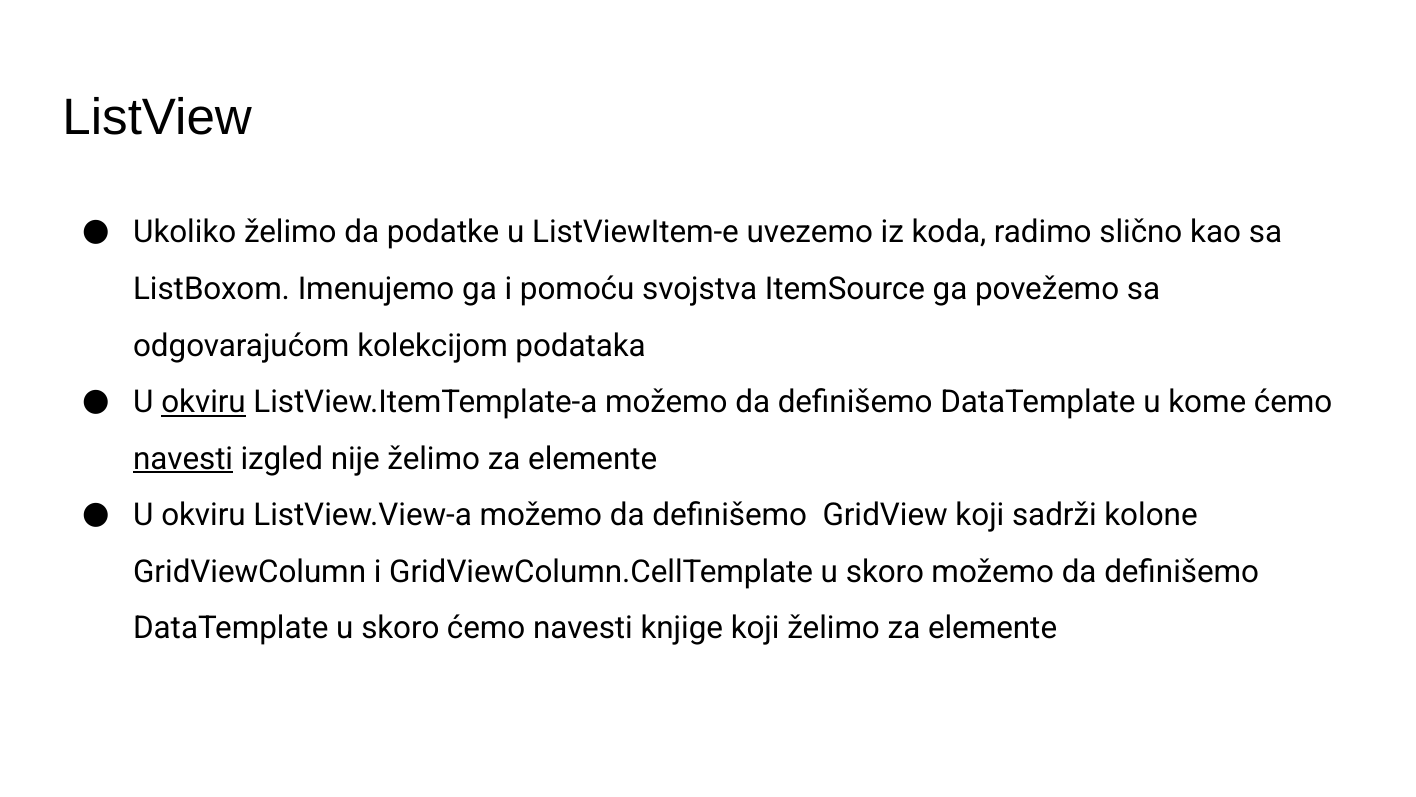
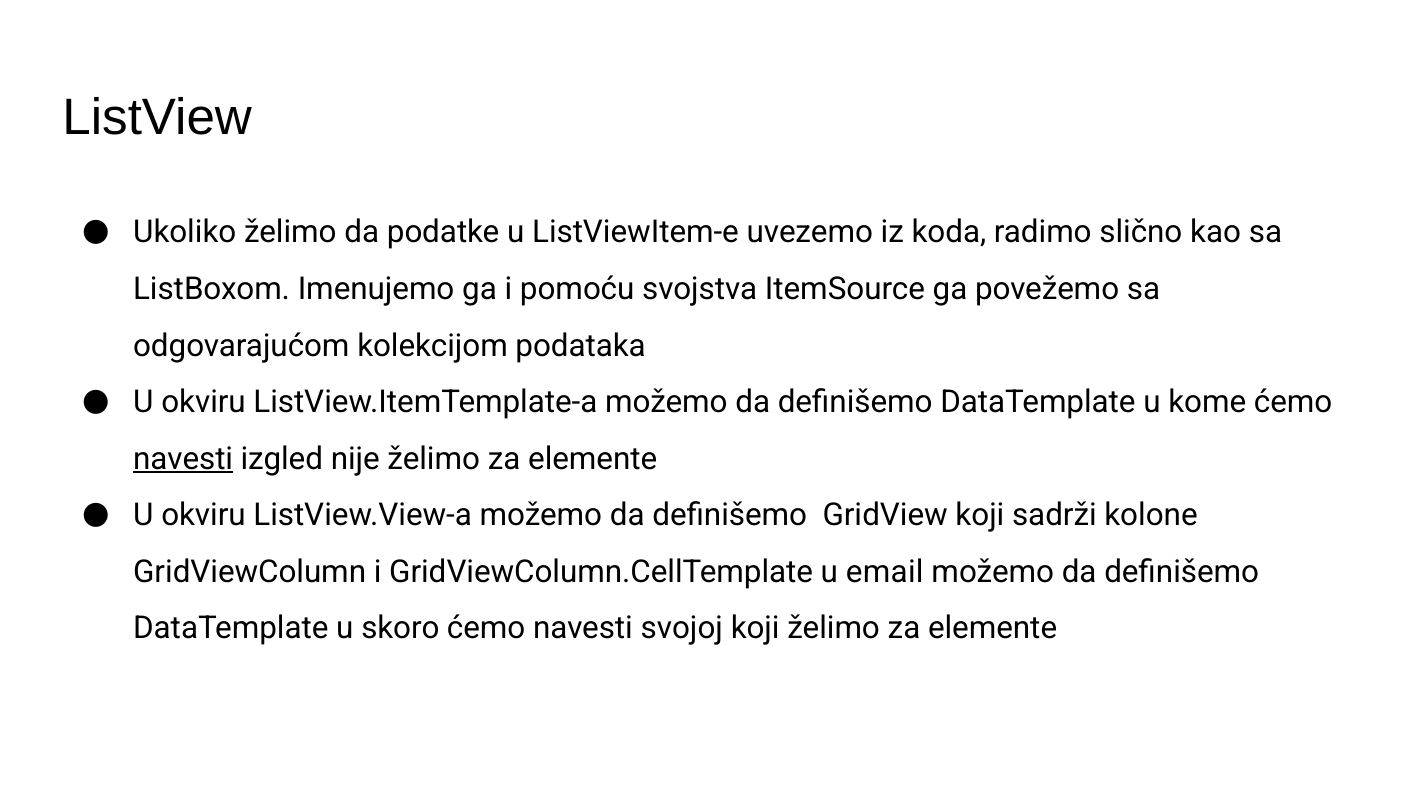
okviru underline: present -> none (204, 402)
GridViewColumn.CellTemplate u skoro: skoro -> email (885, 572)
knjige: knjige -> svojoj (682, 628)
